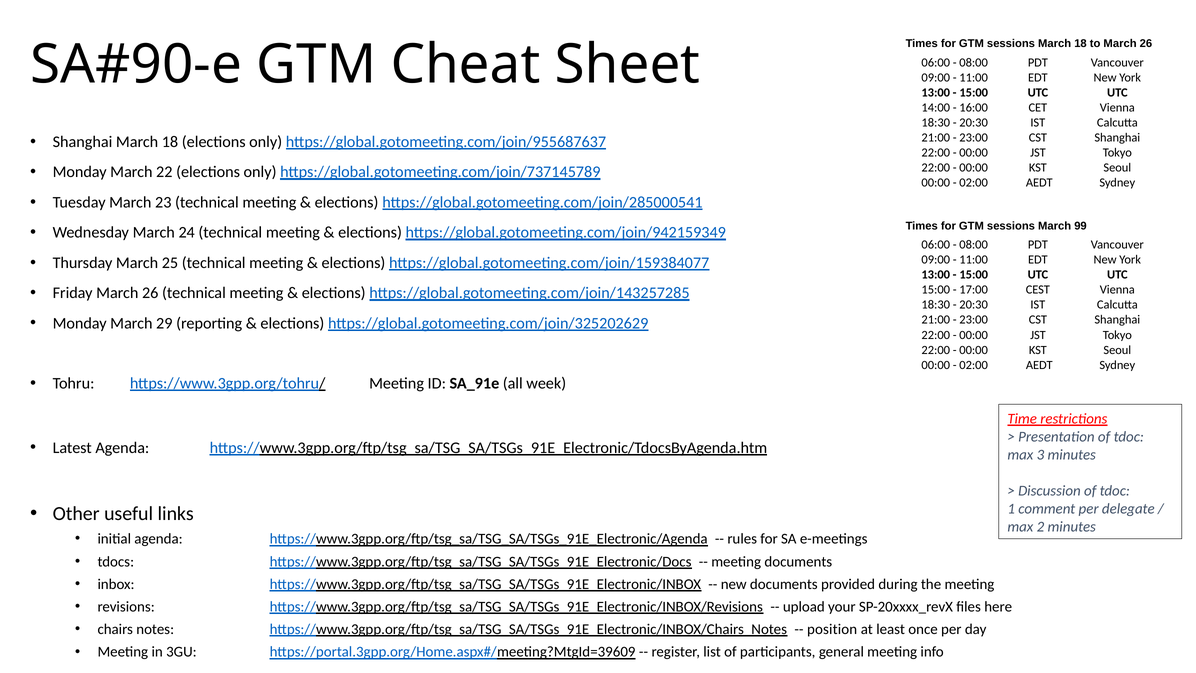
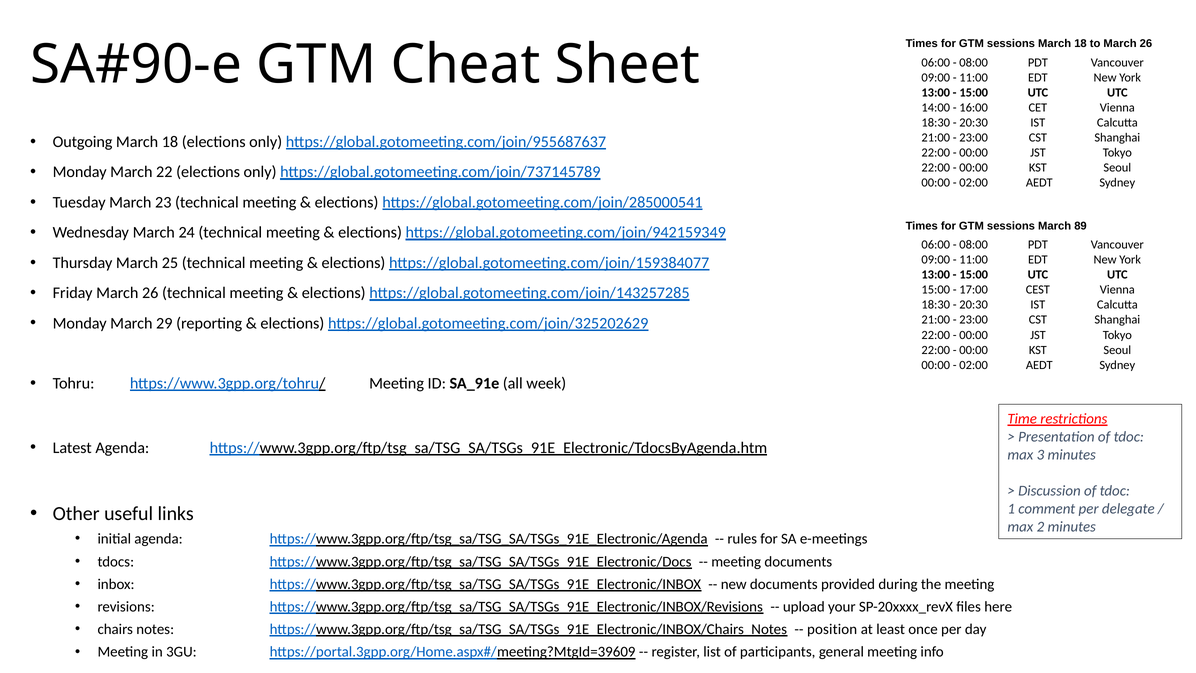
Shanghai: Shanghai -> Outgoing (83, 142)
99: 99 -> 89 (1081, 226)
